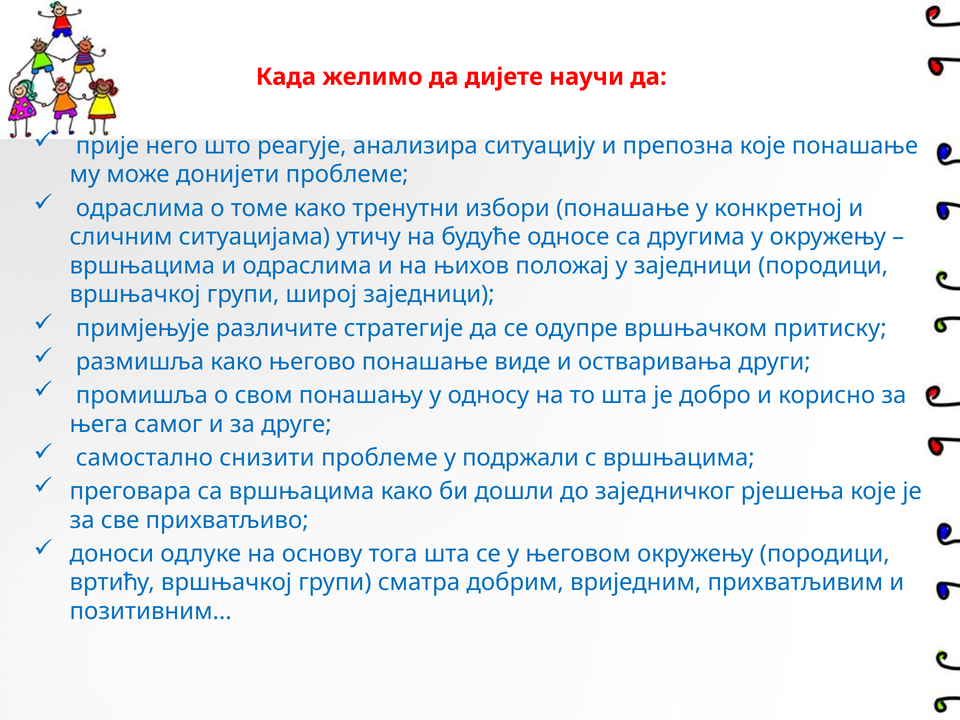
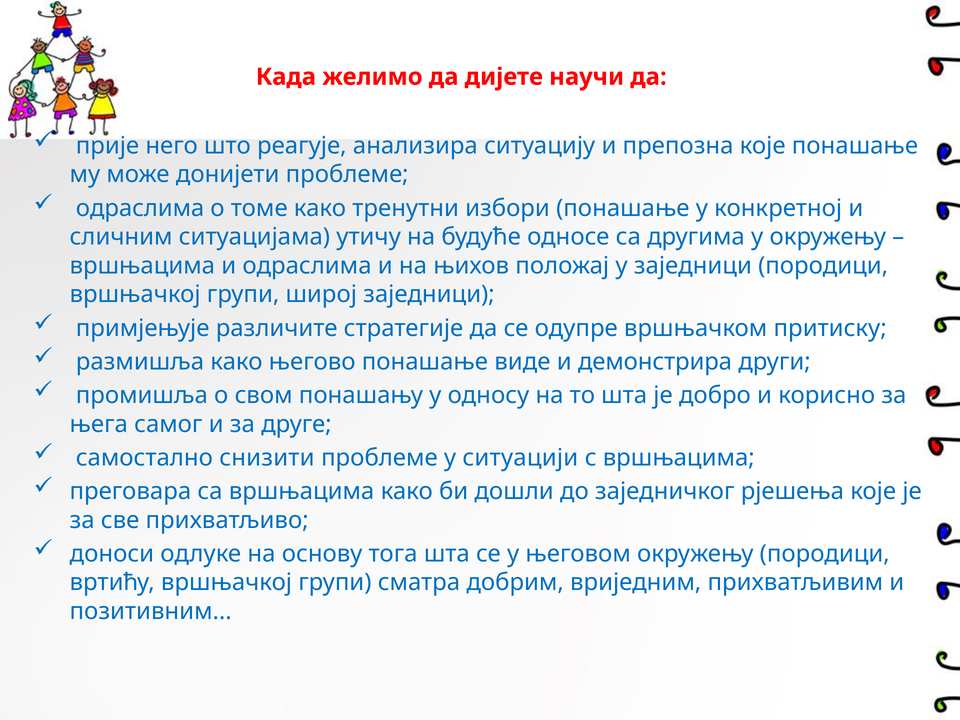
остваривања: остваривања -> демонстрира (655, 362)
подржали: подржали -> ситуацији (520, 458)
